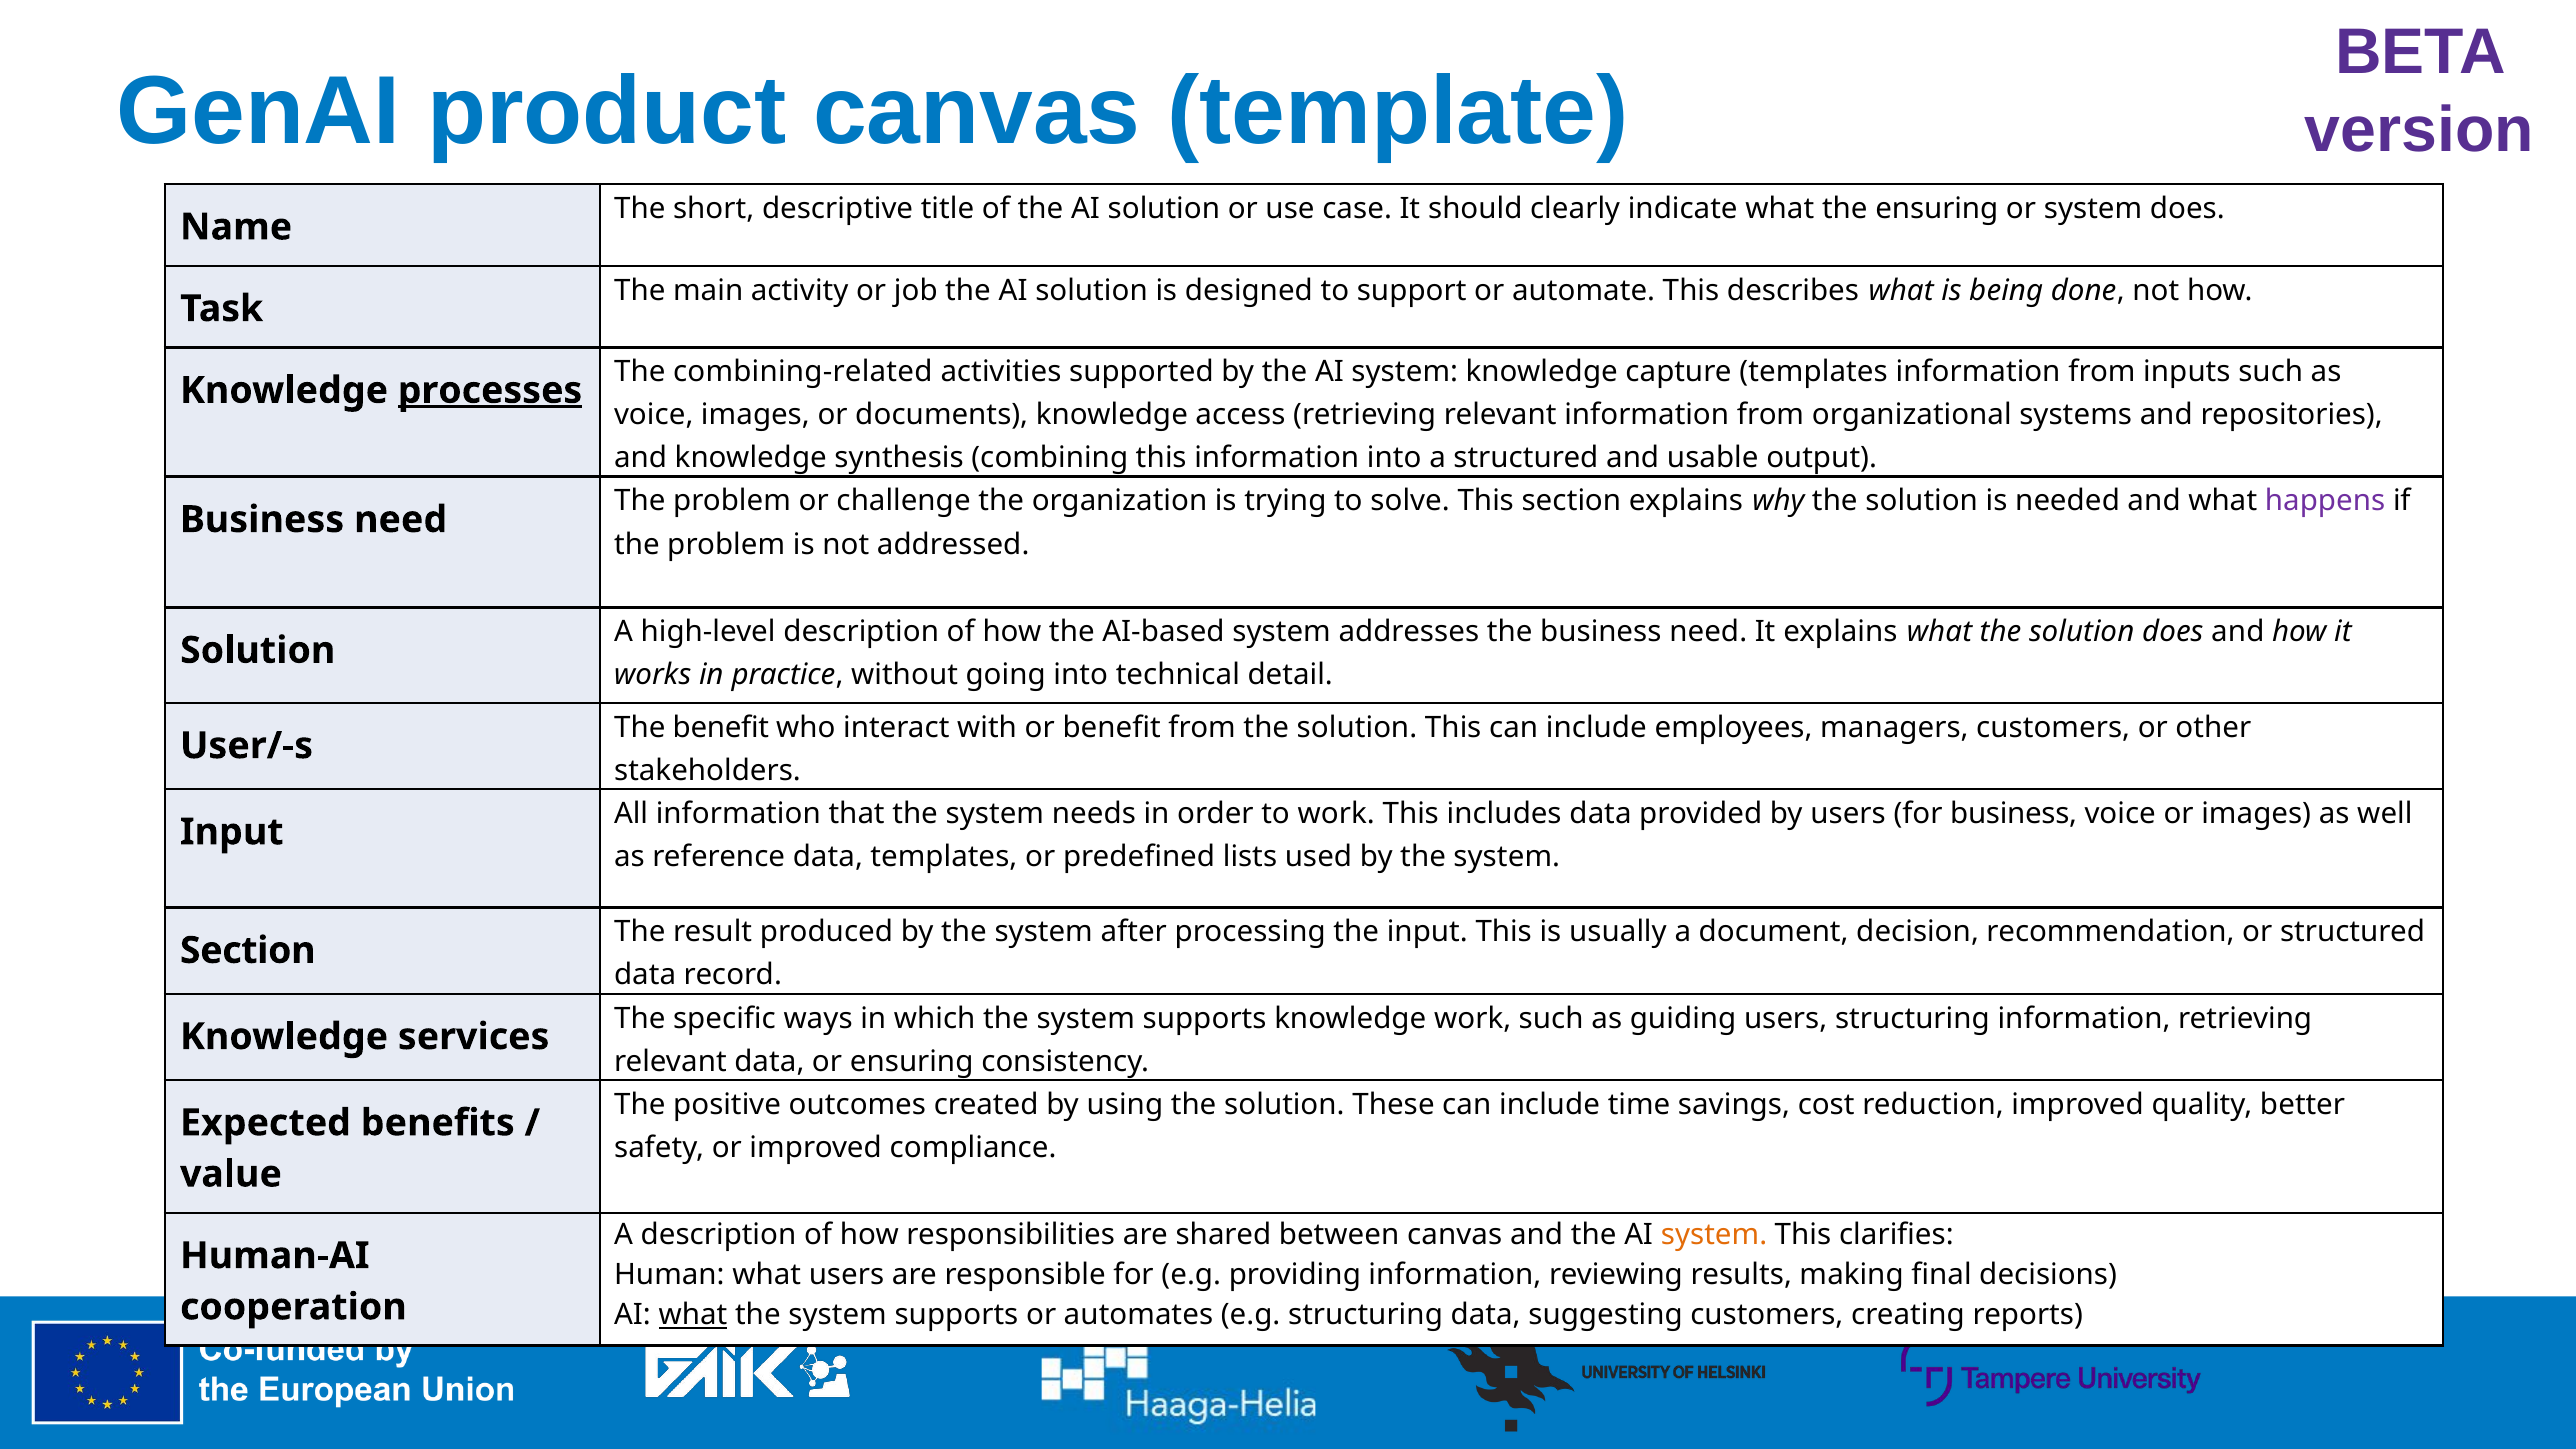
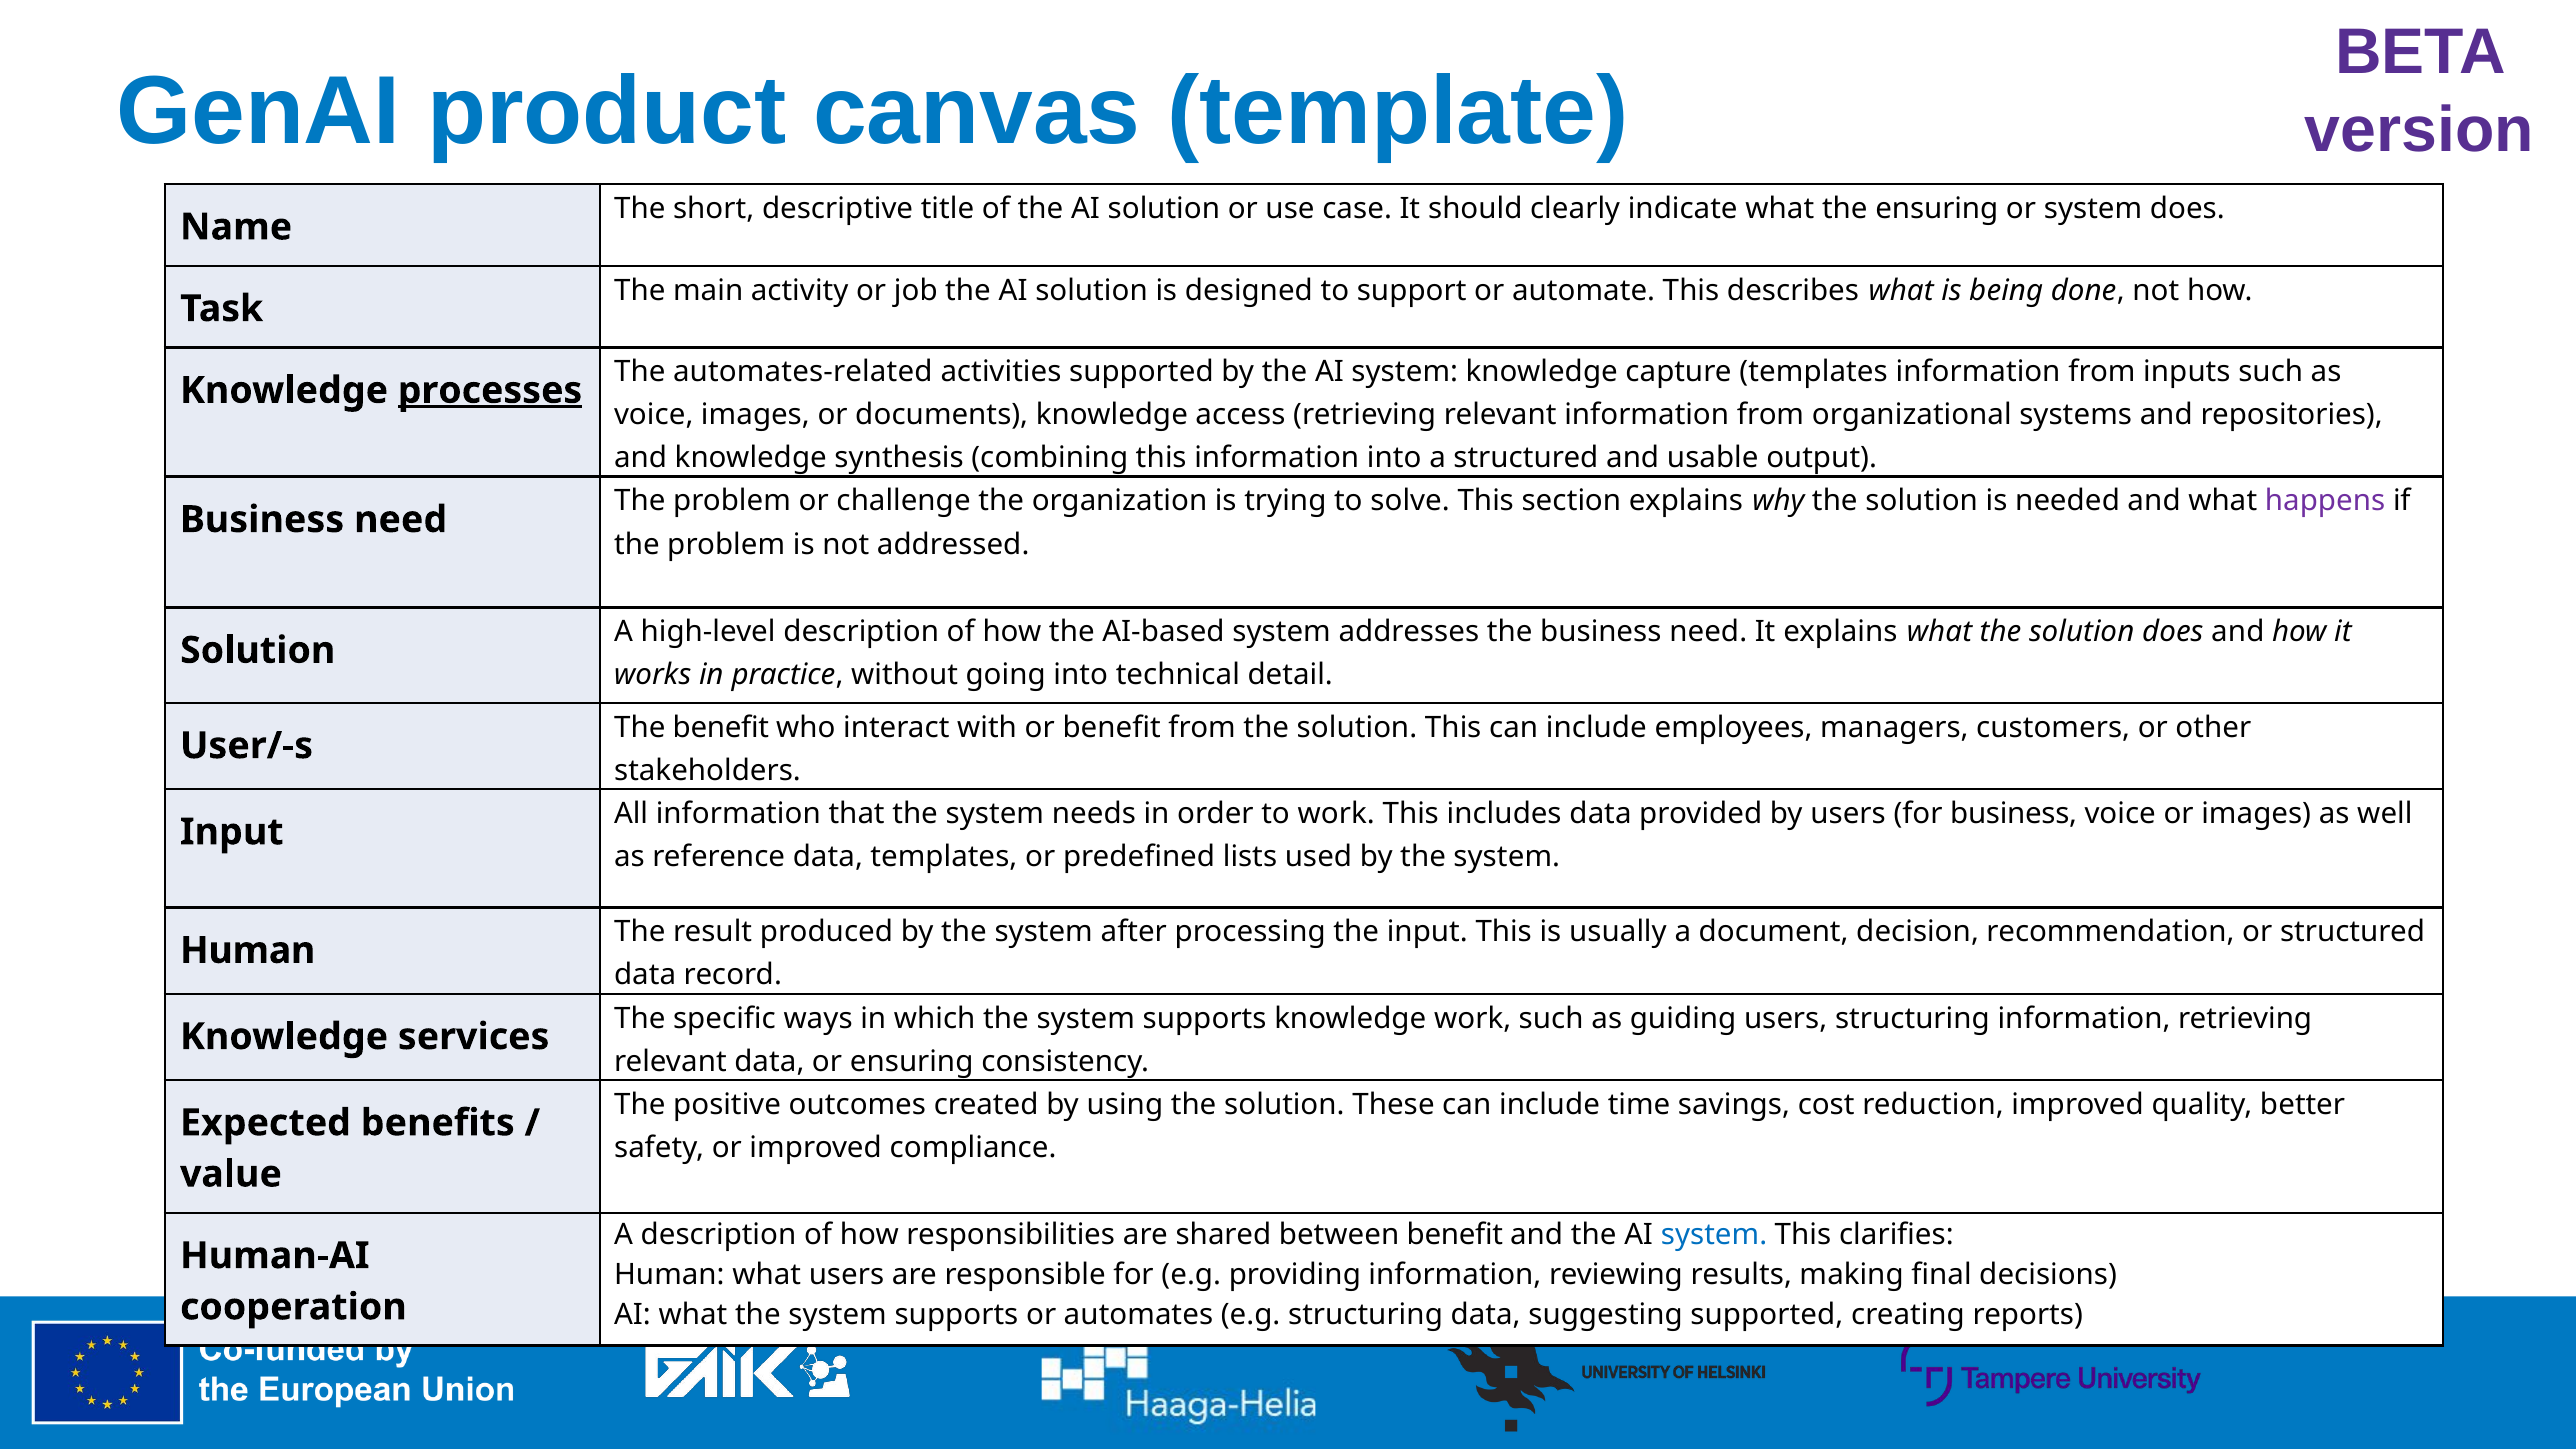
combining-related: combining-related -> automates-related (803, 372)
Section: Section -> Human (248, 951)
between canvas: canvas -> benefit (1455, 1235)
system colour: orange -> blue (1714, 1235)
what underline: present -> none (693, 1315)
suggesting customers: customers -> supported (1767, 1315)
